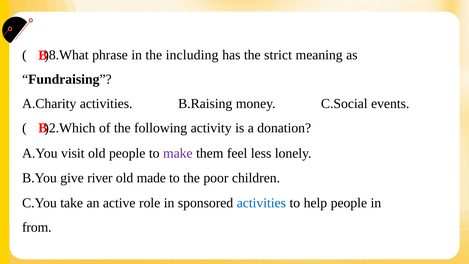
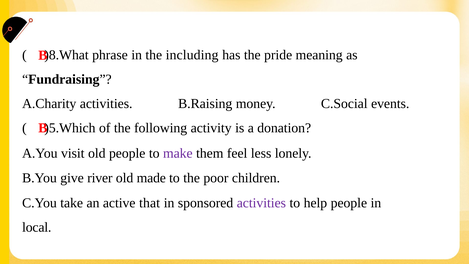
strict: strict -> pride (278, 55)
)2.Which: )2.Which -> )5.Which (70, 128)
role: role -> that (150, 203)
activities colour: blue -> purple (261, 203)
from: from -> local (37, 227)
